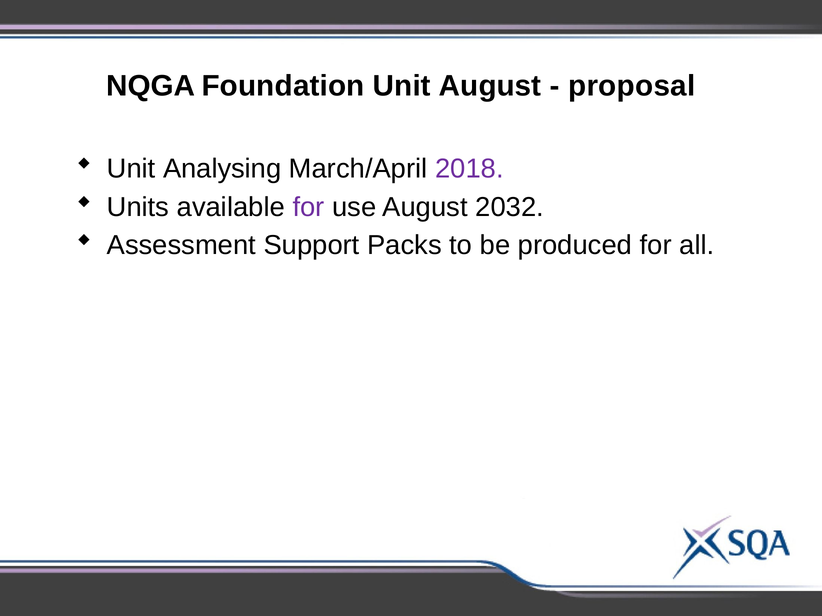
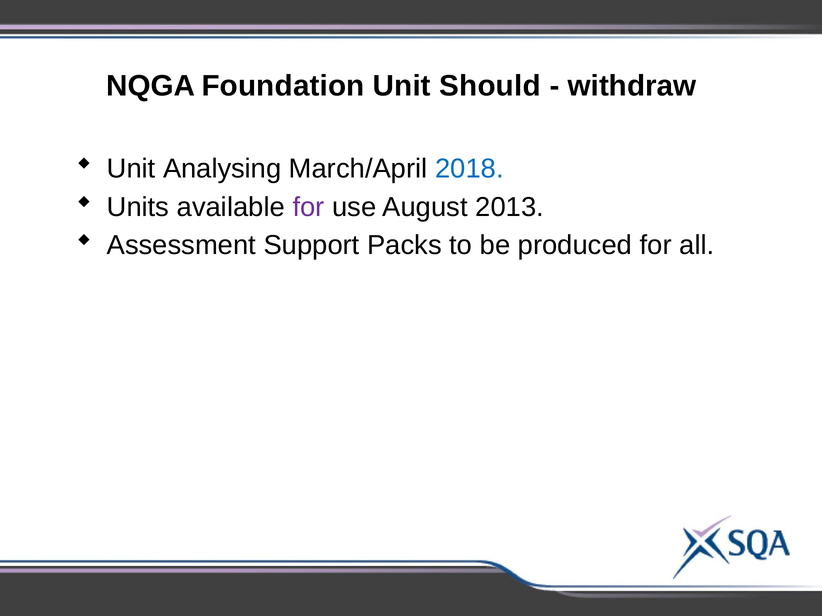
Unit August: August -> Should (490, 86)
proposal: proposal -> withdraw (632, 86)
2018 colour: purple -> blue (469, 169)
2032: 2032 -> 2013 (510, 207)
